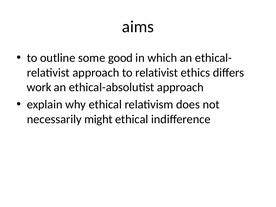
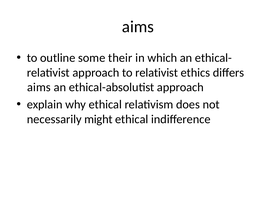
good: good -> their (120, 58)
work: work -> aims (39, 87)
